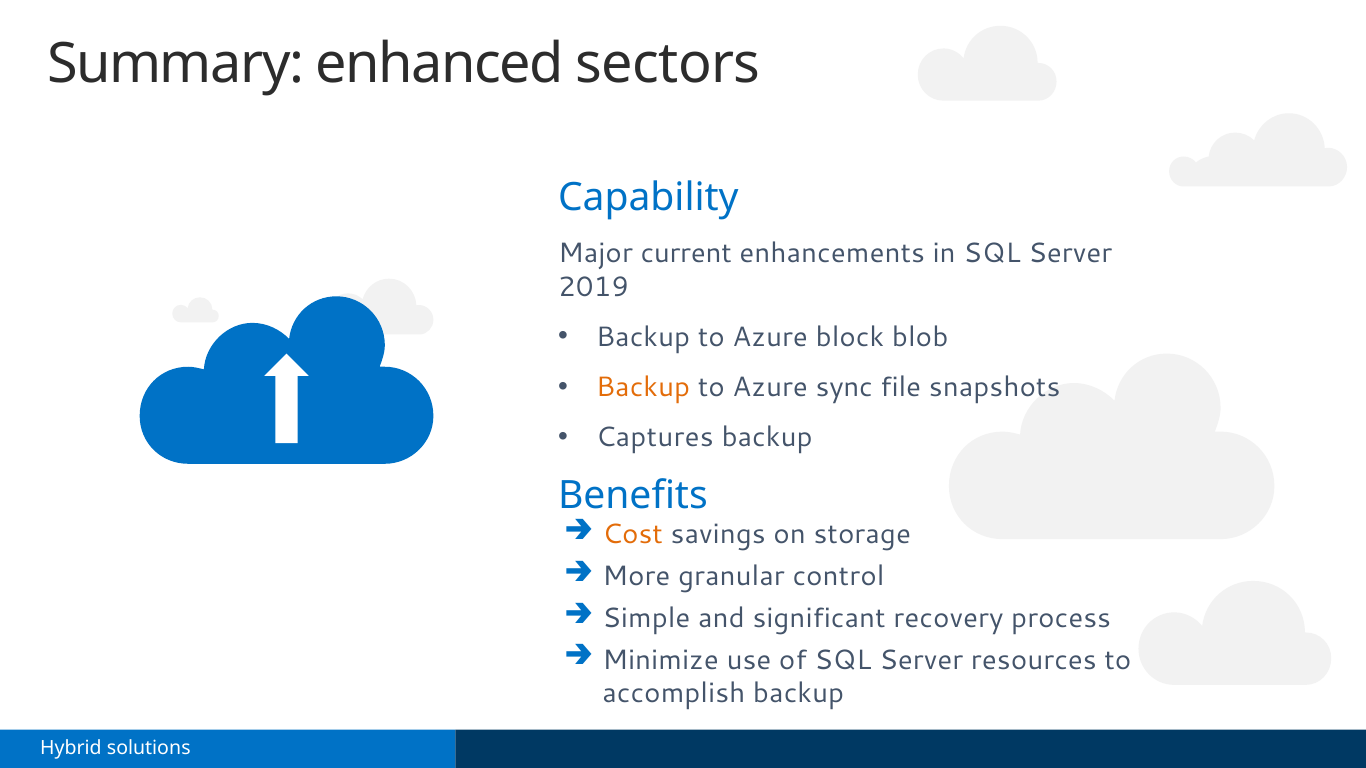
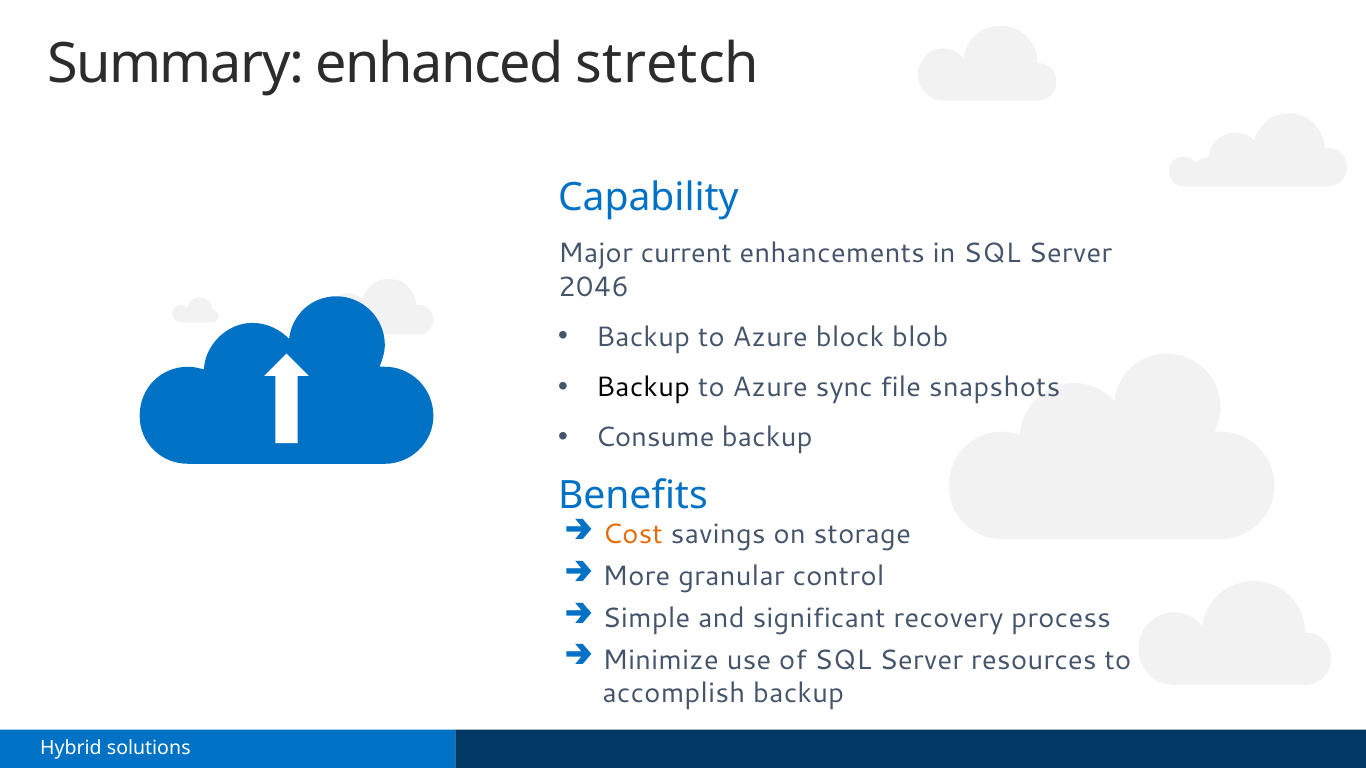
sectors: sectors -> stretch (668, 64)
2019: 2019 -> 2046 (594, 287)
Backup colour: orange -> black (643, 388)
Captures: Captures -> Consume (655, 438)
